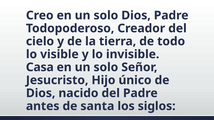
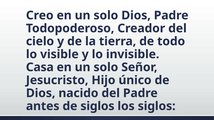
de santa: santa -> siglos (97, 106)
